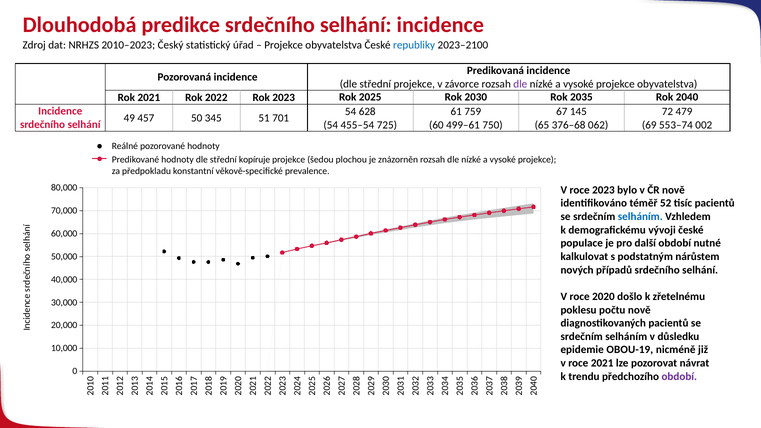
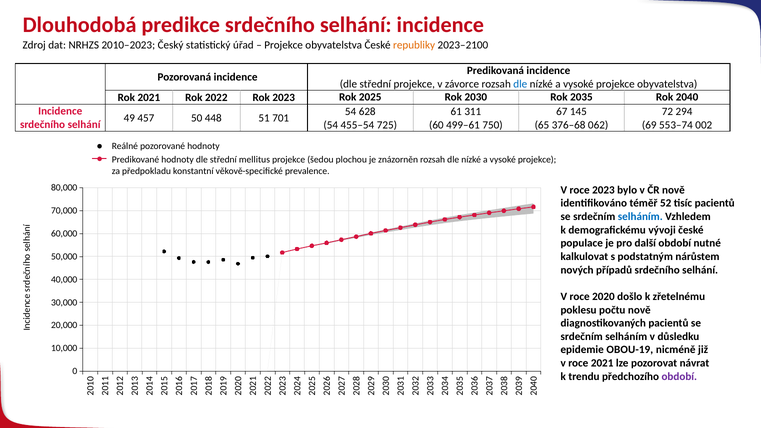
republiky colour: blue -> orange (414, 45)
dle colour: purple -> blue (520, 84)
759: 759 -> 311 (473, 112)
479: 479 -> 294 (684, 112)
345: 345 -> 448 (213, 118)
kopíruje: kopíruje -> mellitus (254, 160)
